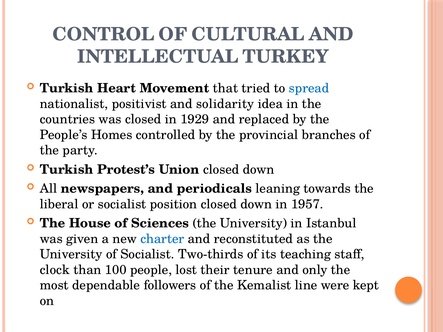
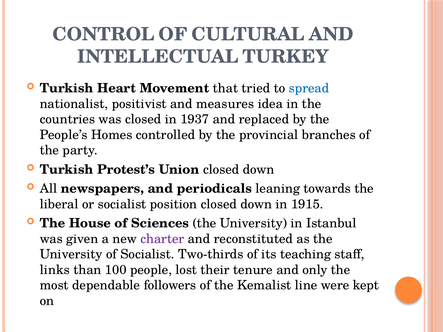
solidarity: solidarity -> measures (225, 104)
1929: 1929 -> 1937 (195, 119)
1957: 1957 -> 1915 (307, 204)
charter colour: blue -> purple (162, 239)
clock: clock -> links (55, 270)
